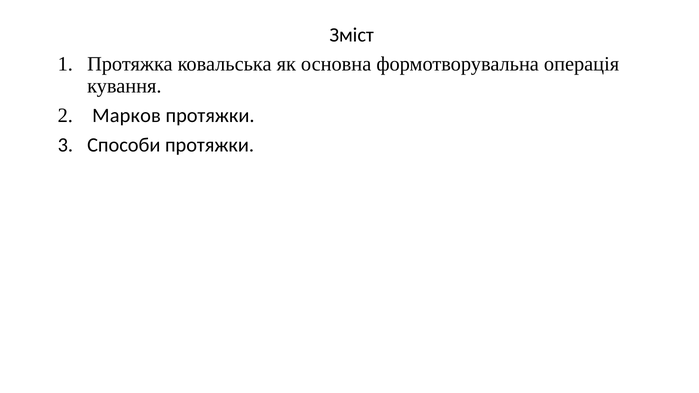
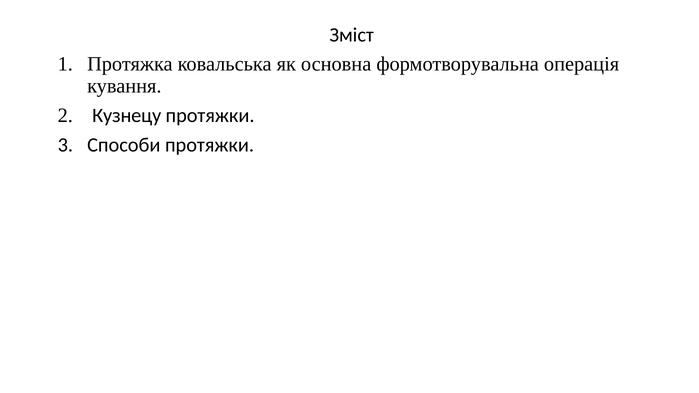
Марков: Марков -> Кузнецу (127, 116)
